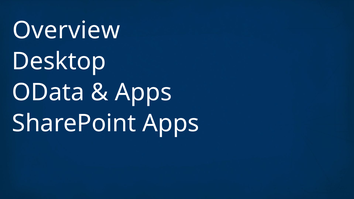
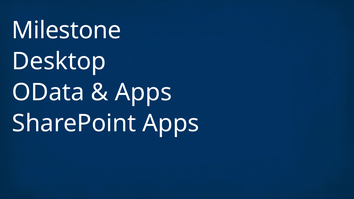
Overview: Overview -> Milestone (66, 31)
